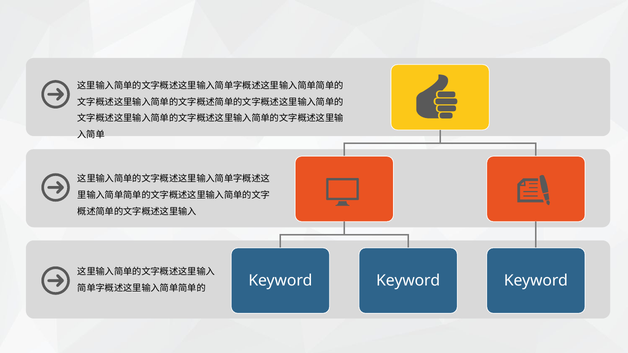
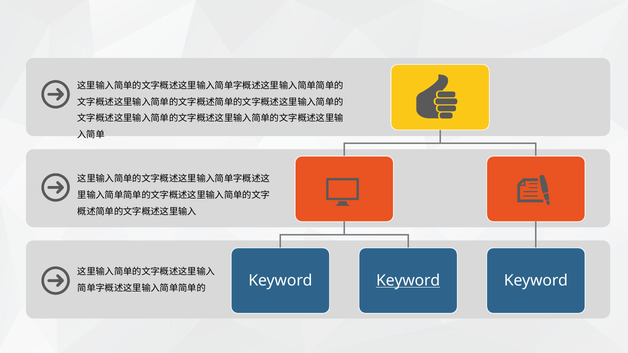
Keyword underline: none -> present (408, 281)
